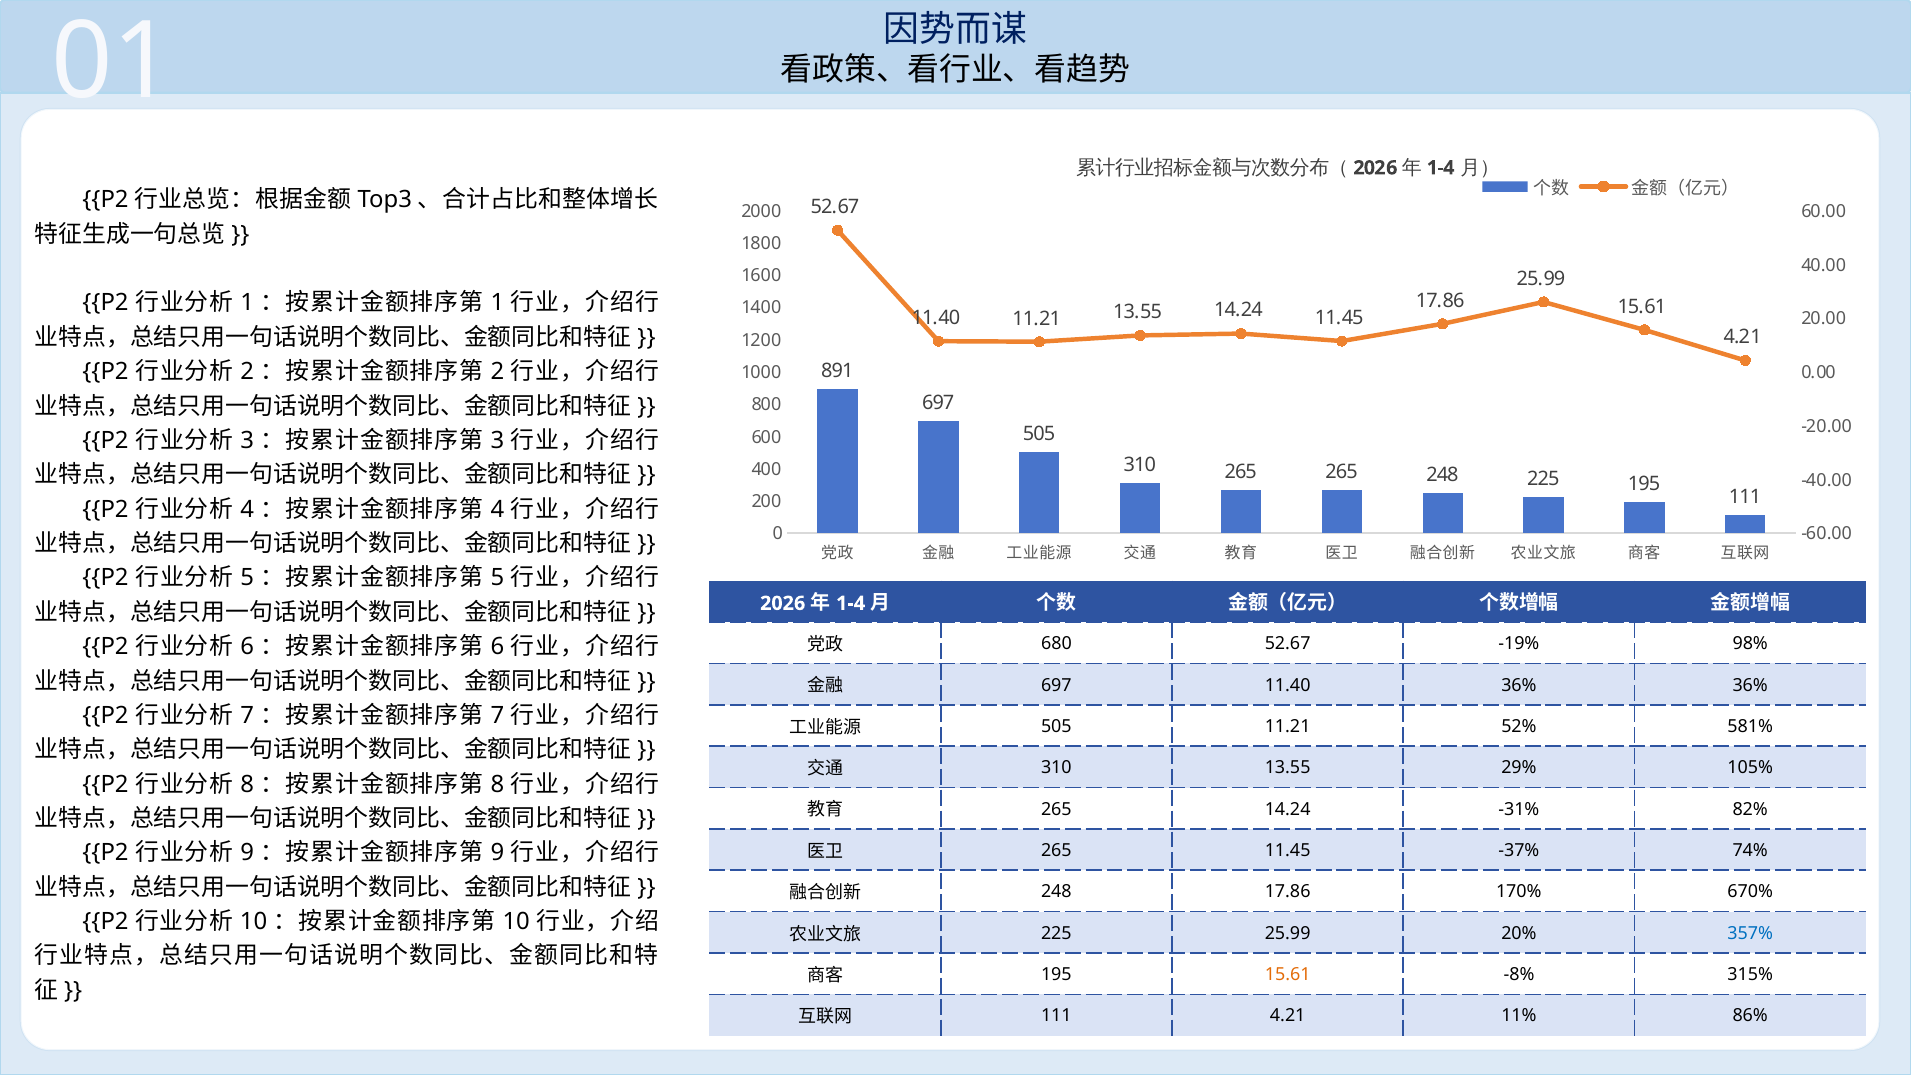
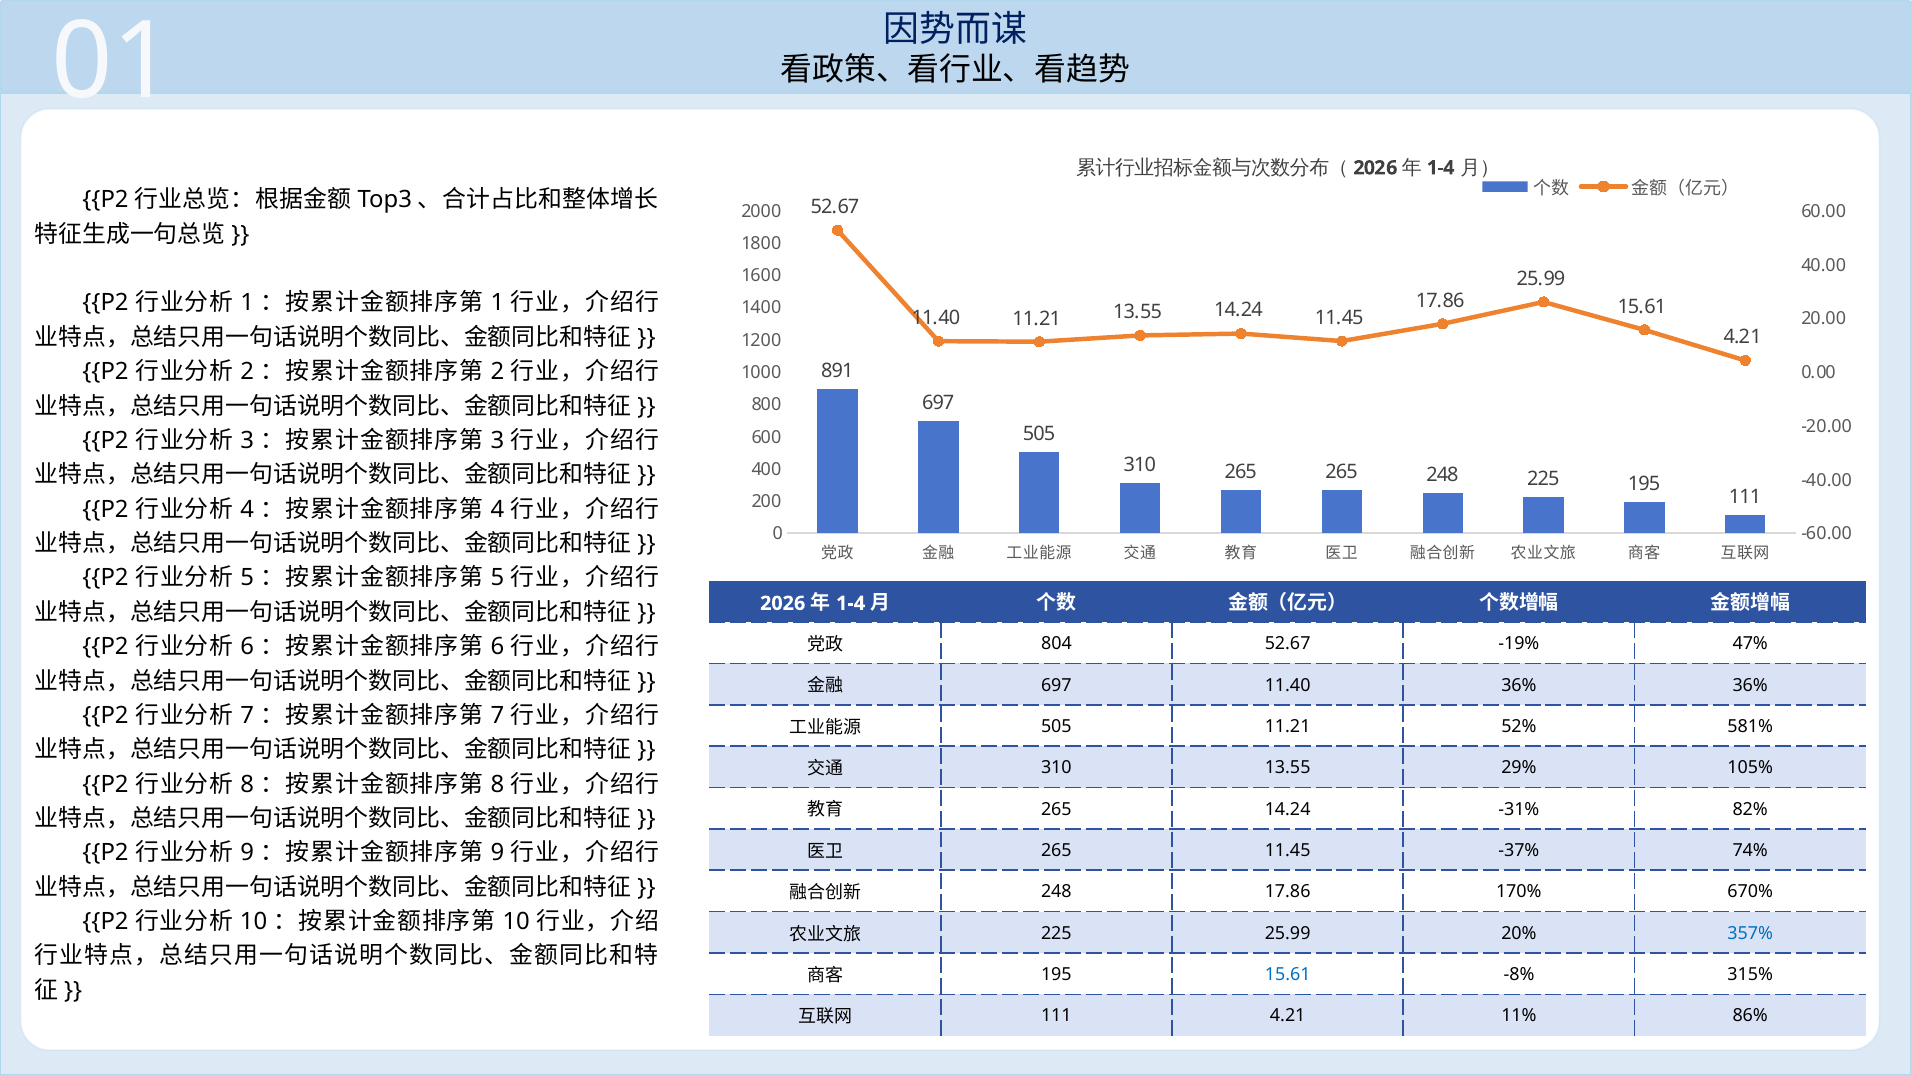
680: 680 -> 804 (1056, 644)
98%: 98% -> 47% (1750, 644)
15.61 colour: orange -> blue (1288, 975)
